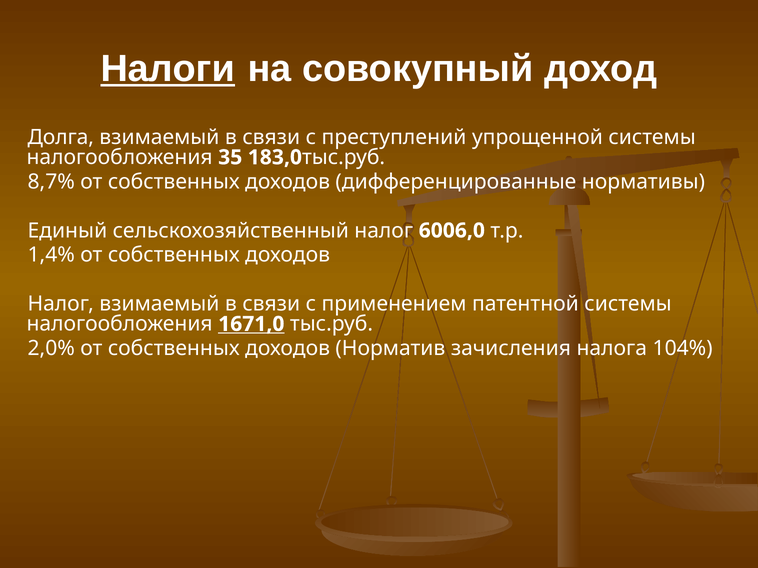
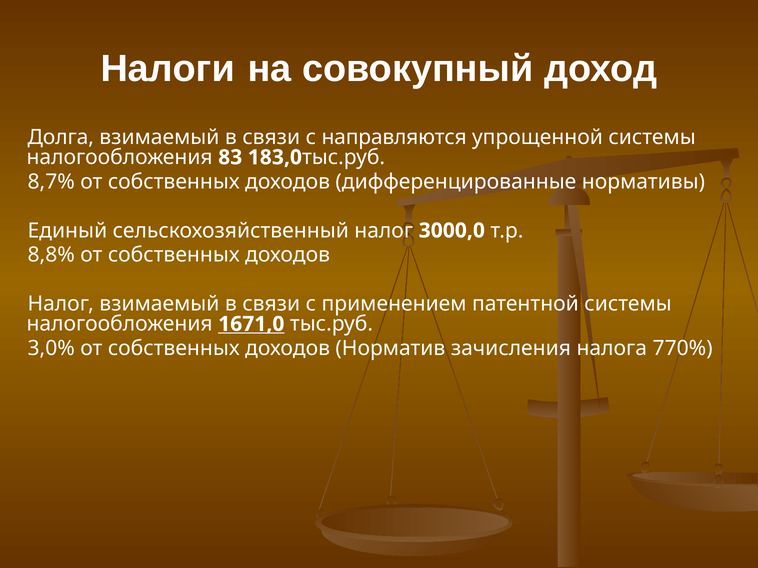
Налоги underline: present -> none (168, 69)
преступлений: преступлений -> направляются (394, 137)
35: 35 -> 83 (230, 157)
6006,0: 6006,0 -> 3000,0 (452, 231)
1,4%: 1,4% -> 8,8% (51, 255)
2,0%: 2,0% -> 3,0% (51, 349)
104%: 104% -> 770% (683, 349)
